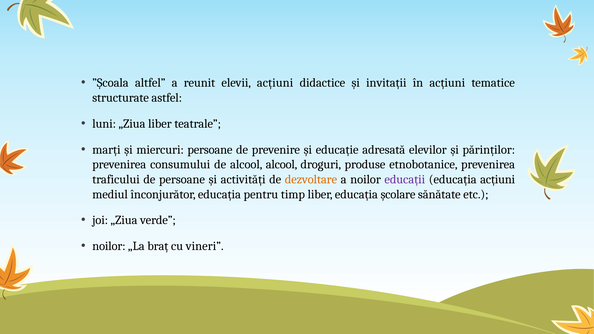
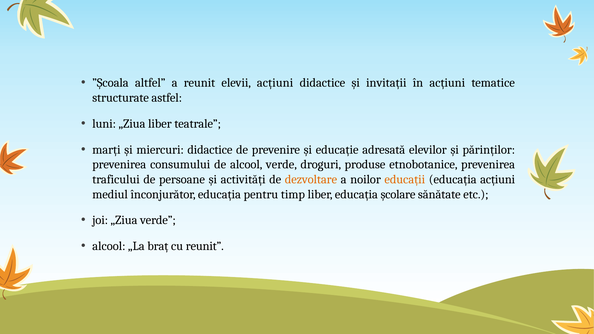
miercuri persoane: persoane -> didactice (210, 150)
alcool alcool: alcool -> verde (281, 165)
educații colour: purple -> orange (405, 179)
noilor: noilor -> alcool (109, 246)
cu vineri: vineri -> reunit (205, 246)
